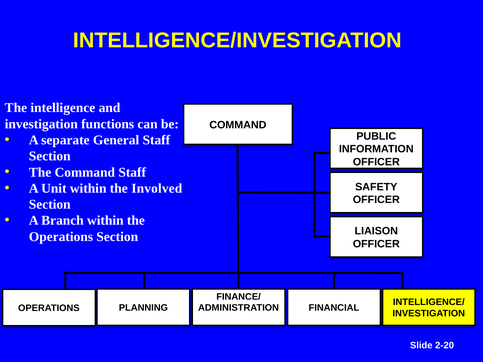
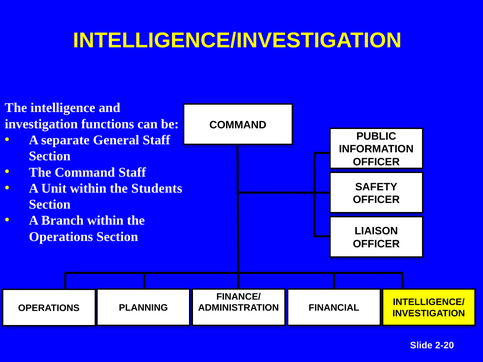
Involved: Involved -> Students (157, 189)
